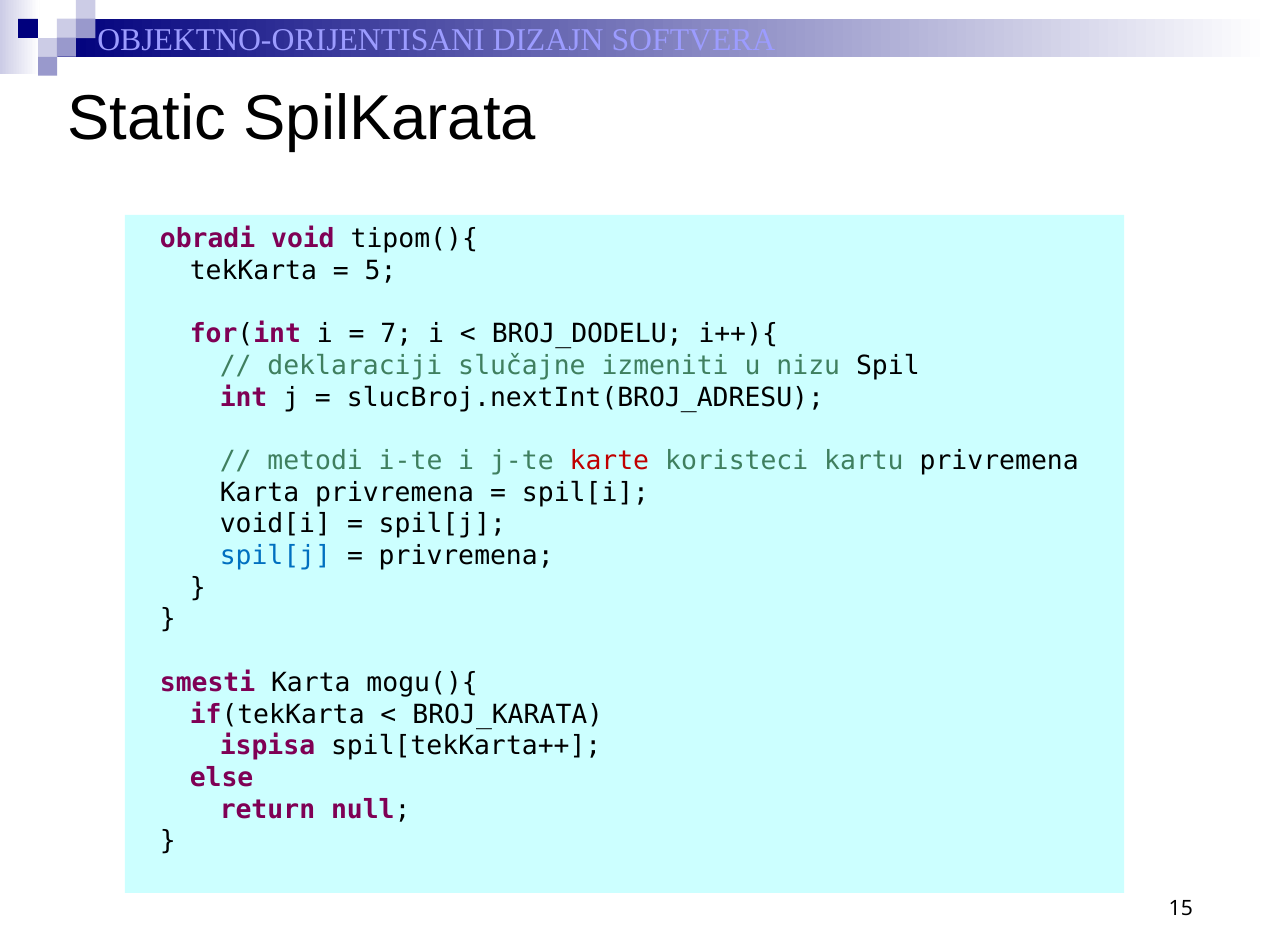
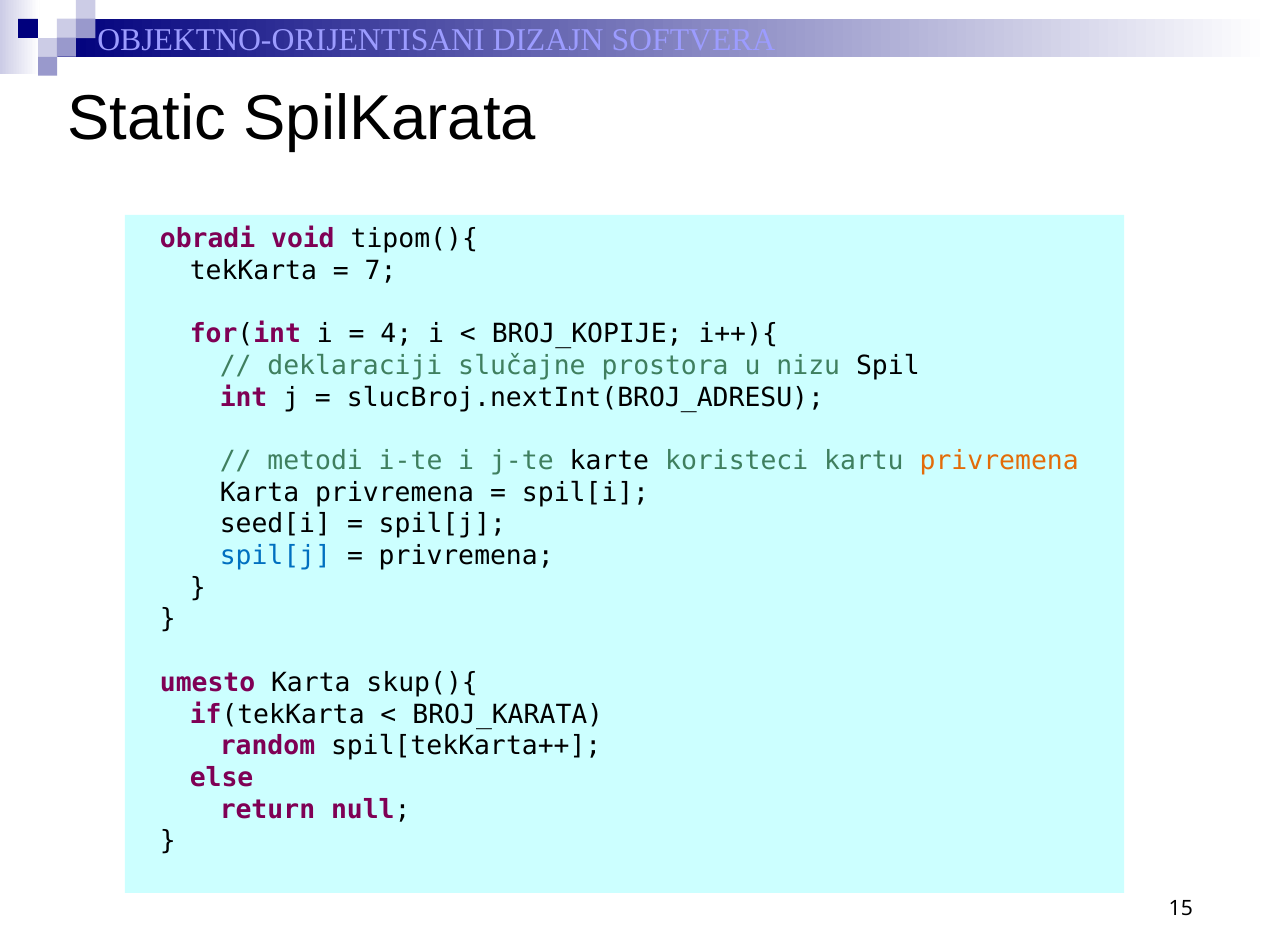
5: 5 -> 7 (381, 271)
7: 7 -> 4 (396, 334)
BROJ_DODELU: BROJ_DODELU -> BROJ_KOPIJE (587, 334)
izmeniti: izmeniti -> prostora (665, 366)
karte colour: red -> black (609, 461)
privremena colour: black -> orange (999, 461)
void[i: void[i -> seed[i (275, 525)
smesti: smesti -> umesto (208, 683)
mogu(){: mogu(){ -> skup(){ (422, 683)
ispisa: ispisa -> random (267, 747)
